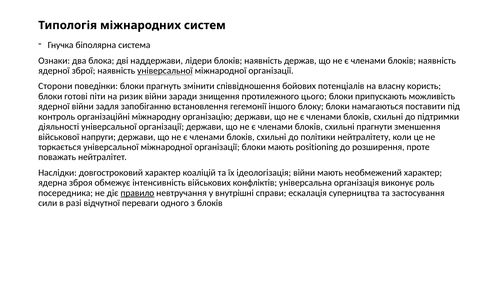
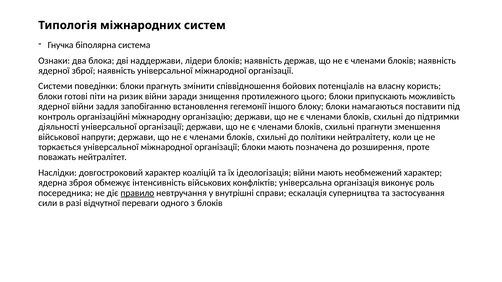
універсальної underline: present -> none (165, 71)
Сторони: Сторони -> Системи (55, 86)
positioning: positioning -> позначена (317, 147)
